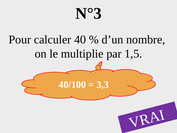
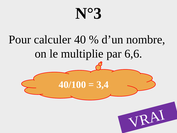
1,5: 1,5 -> 6,6 (133, 54)
3,3: 3,3 -> 3,4 (103, 84)
